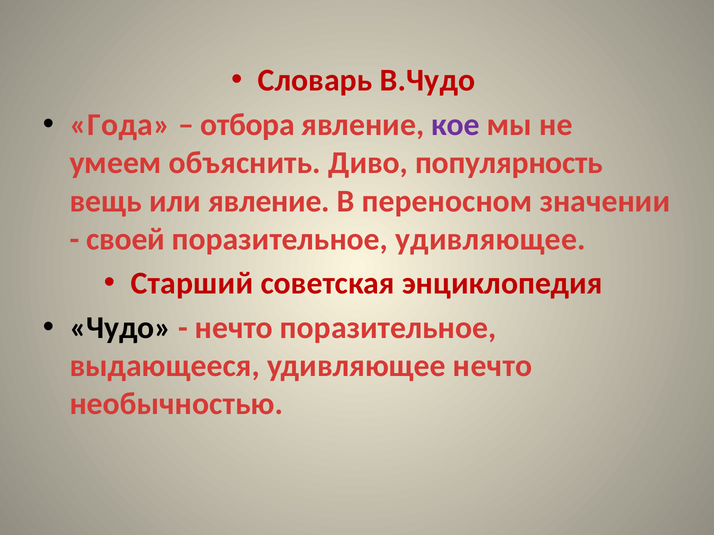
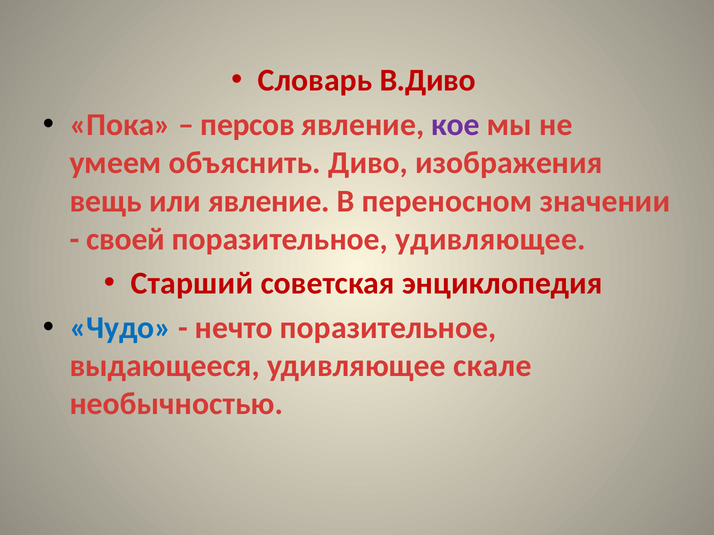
В.Чудо: В.Чудо -> В.Диво (428, 81)
Года: Года -> Пока (120, 125)
отбора: отбора -> персов (248, 125)
популярность: популярность -> изображения (509, 163)
Чудо colour: black -> blue (120, 328)
удивляющее нечто: нечто -> скале (493, 366)
